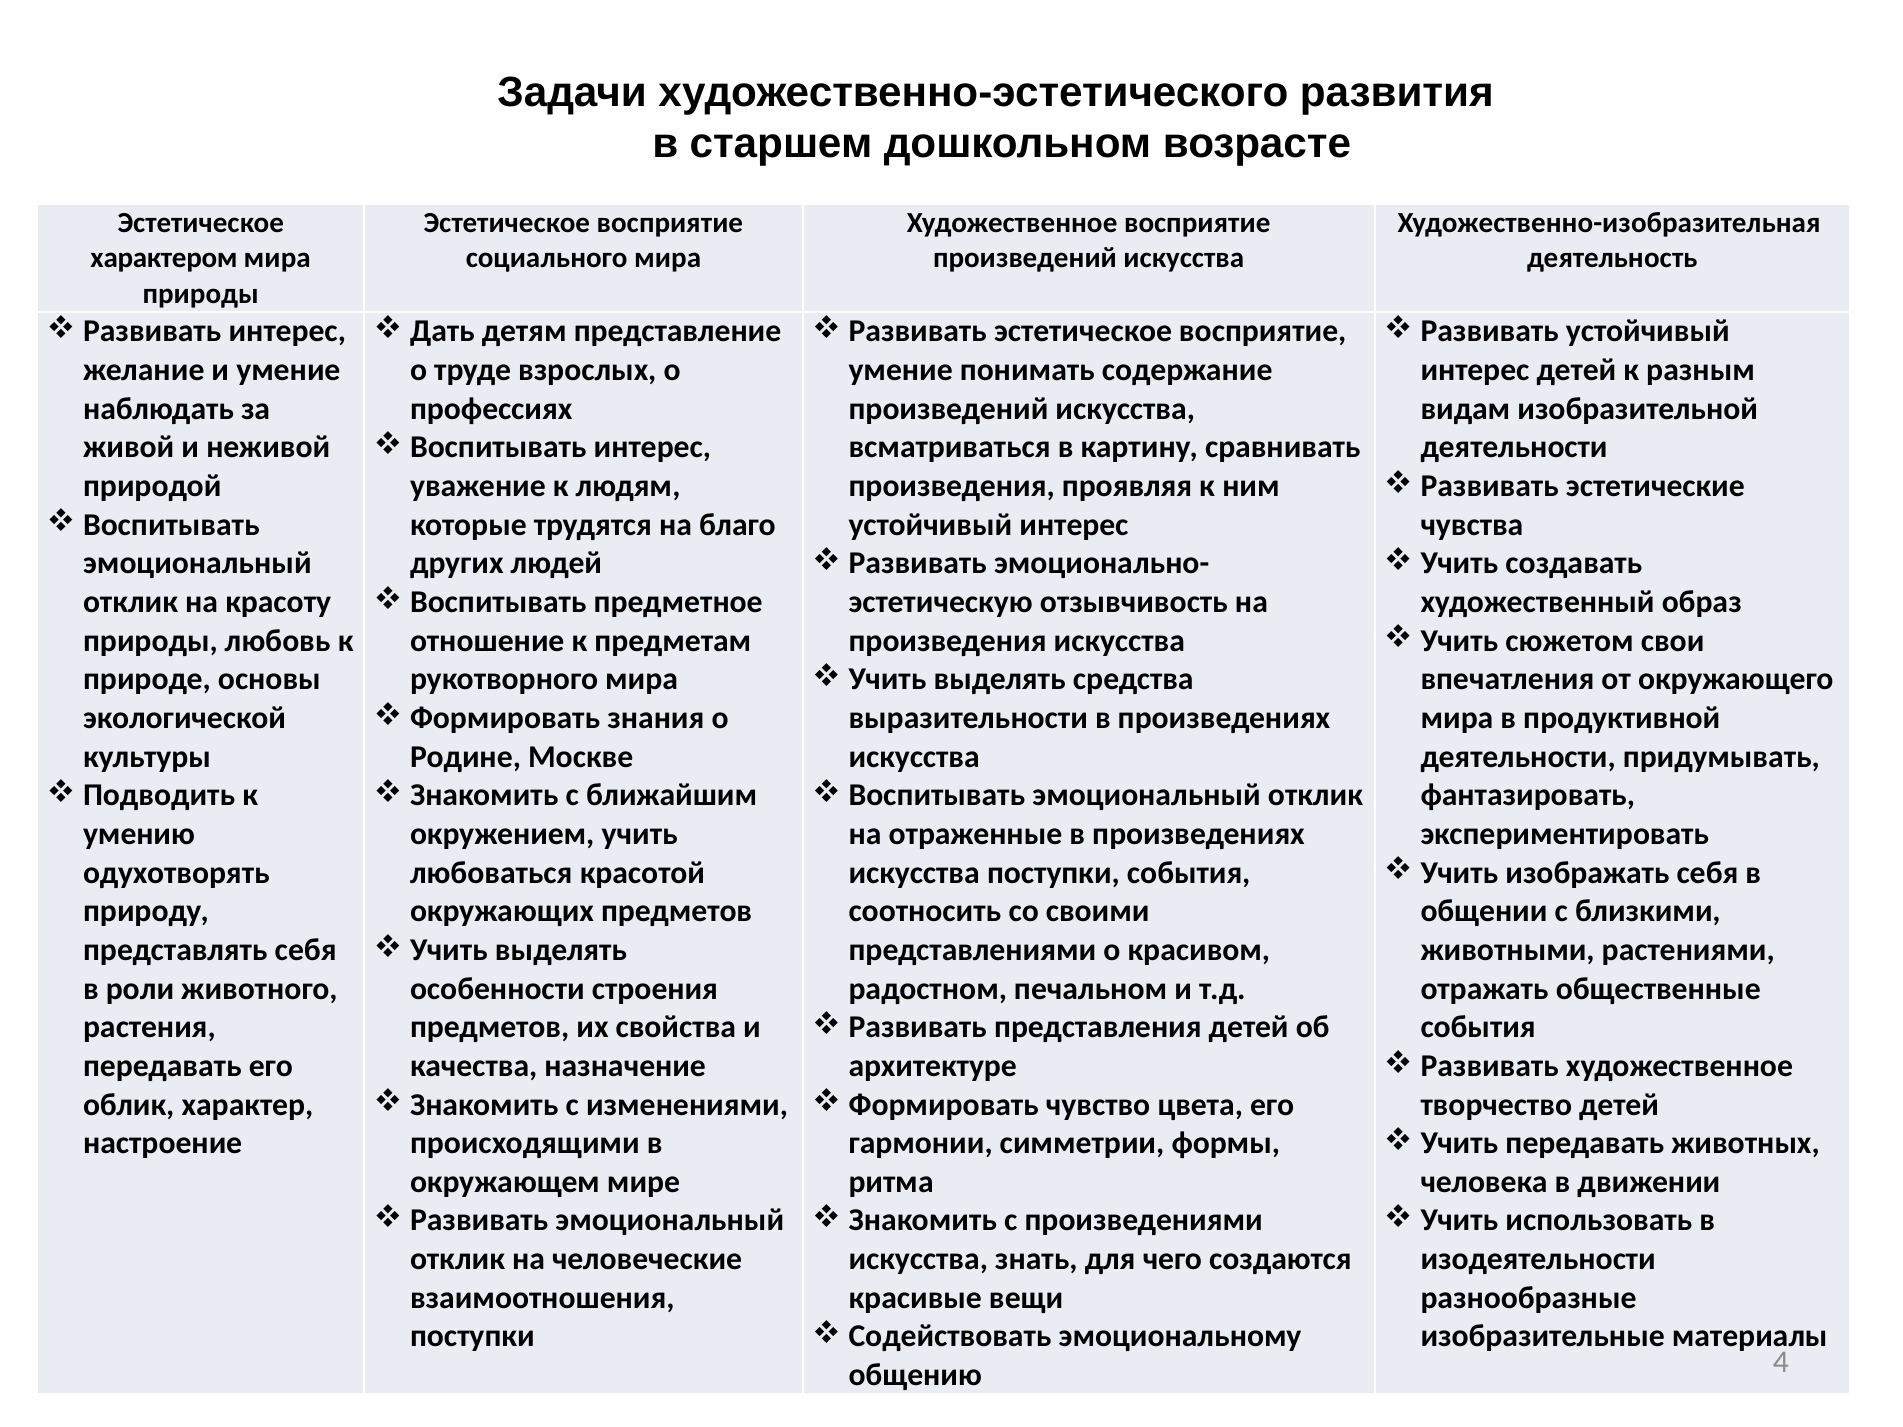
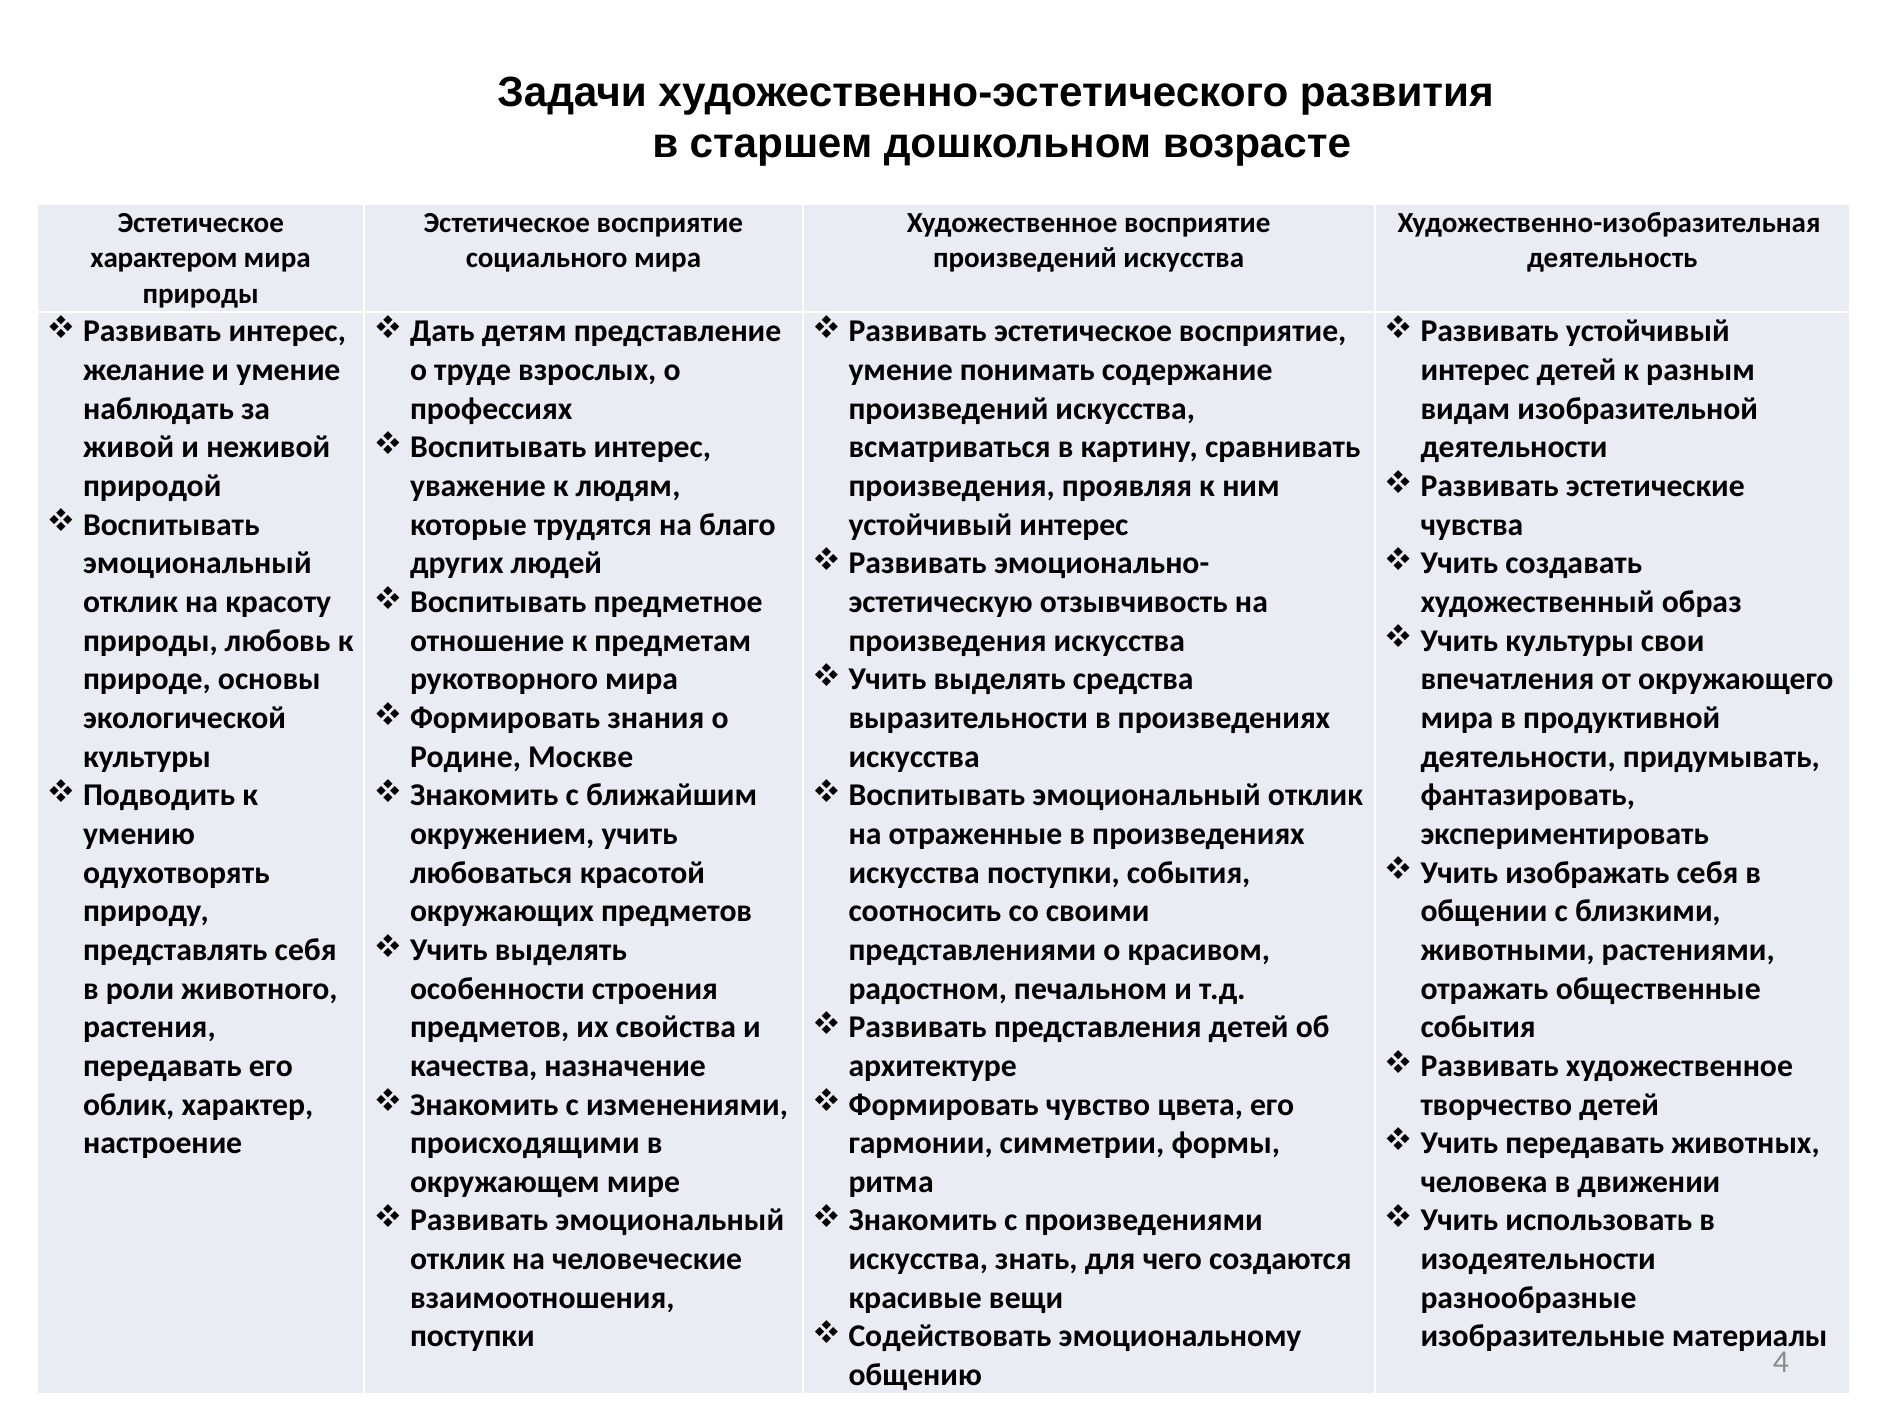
сюжетом: сюжетом -> культуры (1570, 641)
